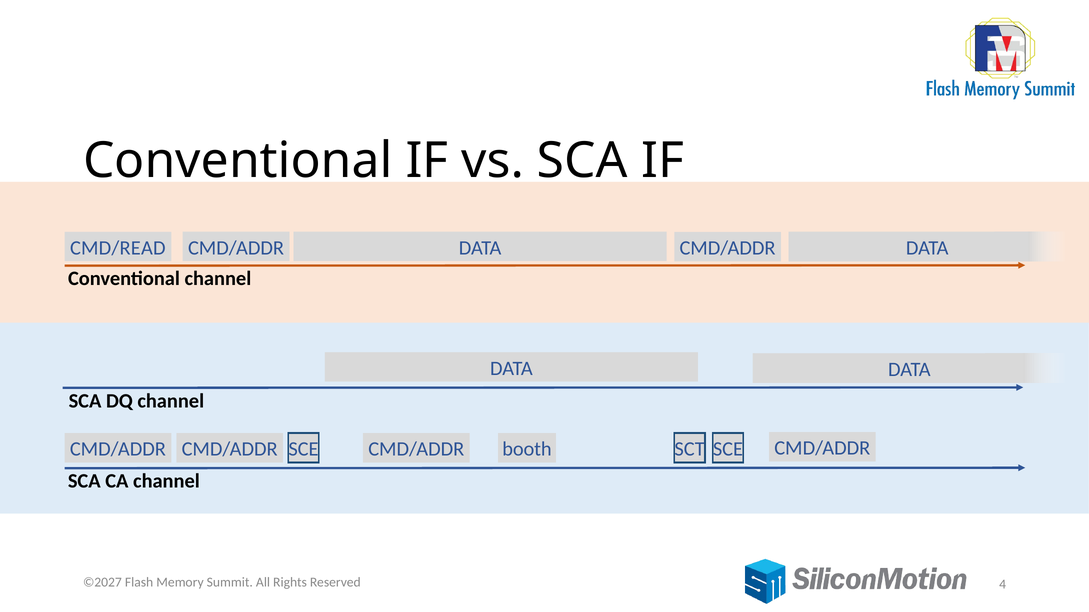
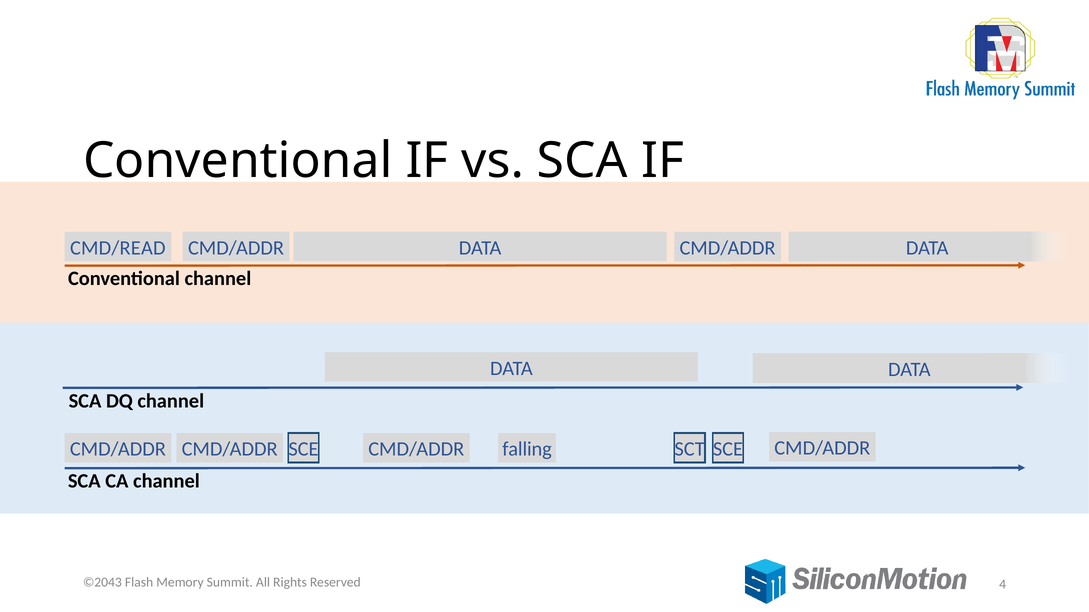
booth: booth -> falling (527, 450)
©2027: ©2027 -> ©2043 (102, 583)
